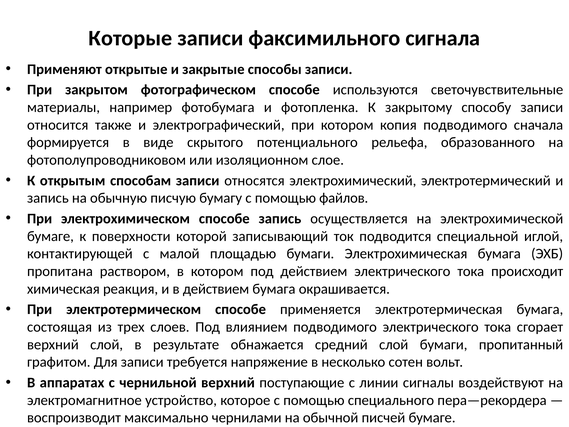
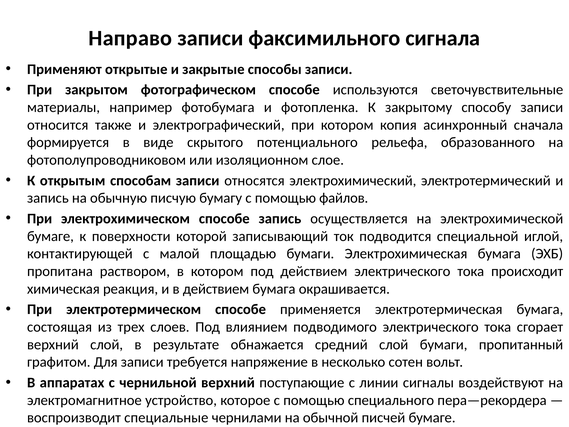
Которые: Которые -> Направо (130, 38)
копия подводимого: подводимого -> асинхронный (465, 125)
максимально: максимально -> специальные (166, 418)
